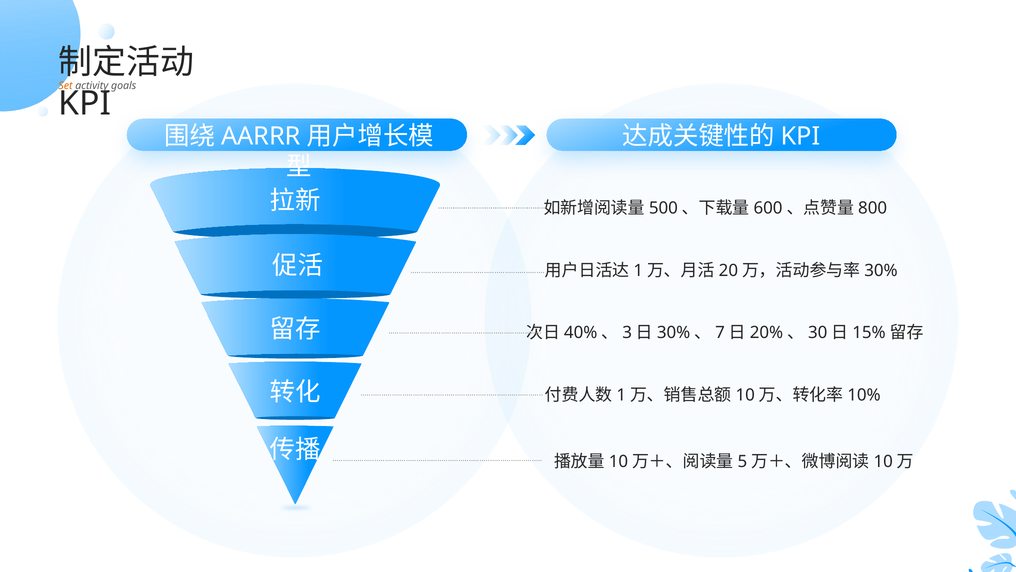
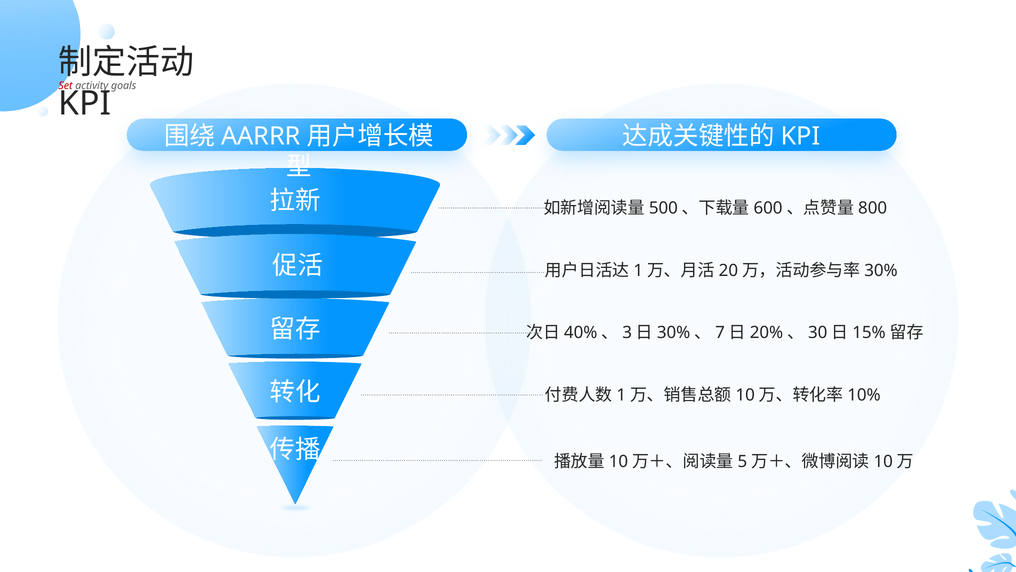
Set colour: orange -> red (66, 86)
